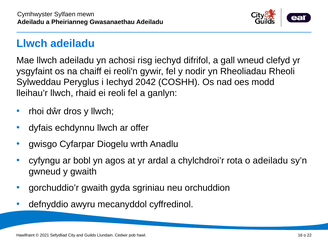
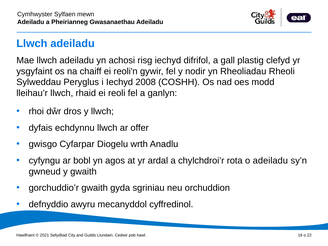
wneud: wneud -> plastig (251, 60)
2042: 2042 -> 2008 (146, 82)
